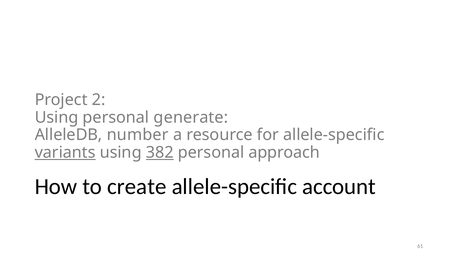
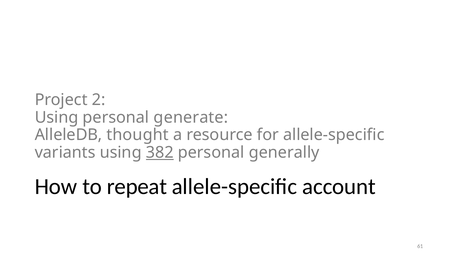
number: number -> thought (138, 135)
variants underline: present -> none (65, 152)
approach: approach -> generally (284, 152)
create: create -> repeat (137, 186)
